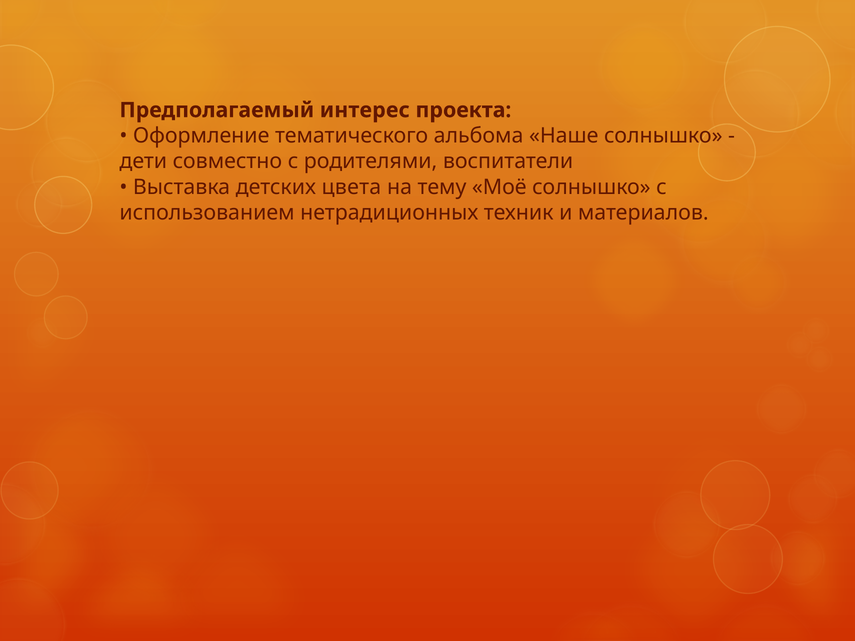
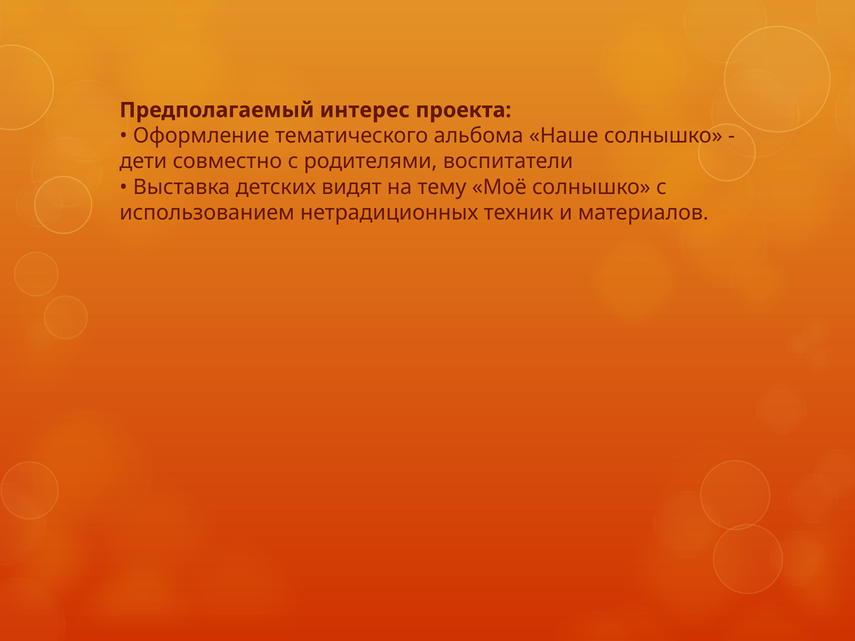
цвета: цвета -> видят (352, 187)
